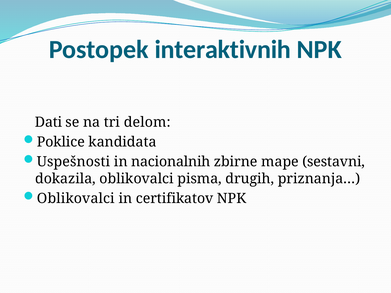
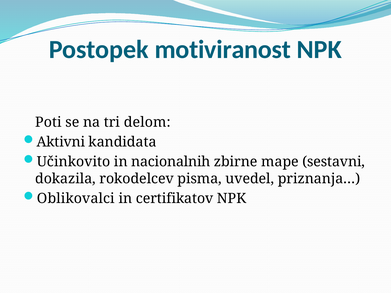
interaktivnih: interaktivnih -> motiviranost (223, 49)
Dati: Dati -> Poti (48, 122)
Poklice: Poklice -> Aktivni (61, 142)
Uspešnosti: Uspešnosti -> Učinkovito (74, 162)
dokazila oblikovalci: oblikovalci -> rokodelcev (137, 179)
drugih: drugih -> uvedel (250, 179)
